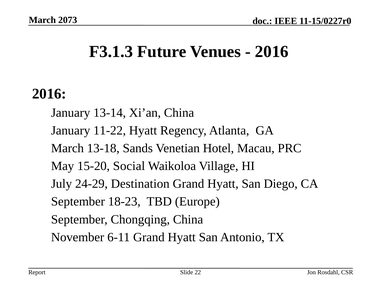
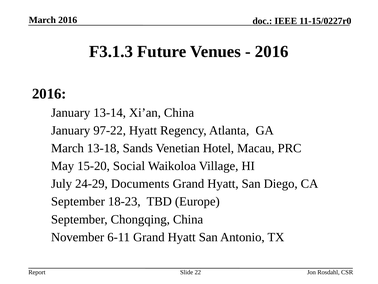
March 2073: 2073 -> 2016 (68, 20)
11-22: 11-22 -> 97-22 (110, 130)
Destination: Destination -> Documents (140, 183)
